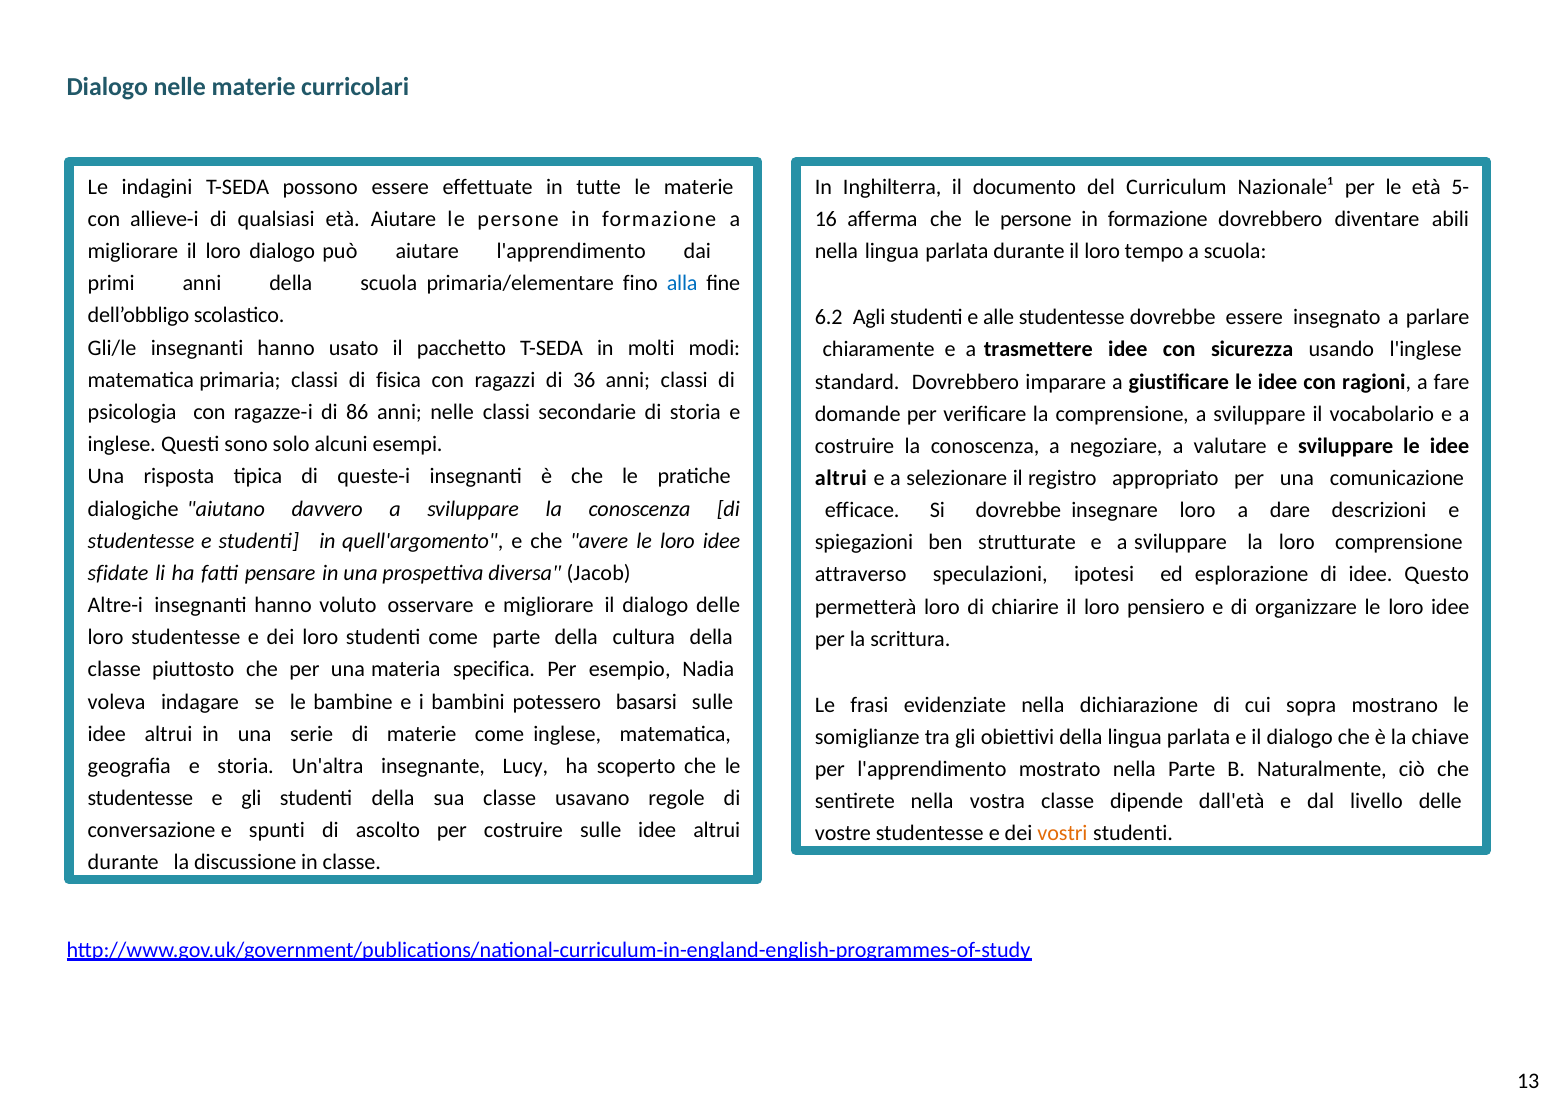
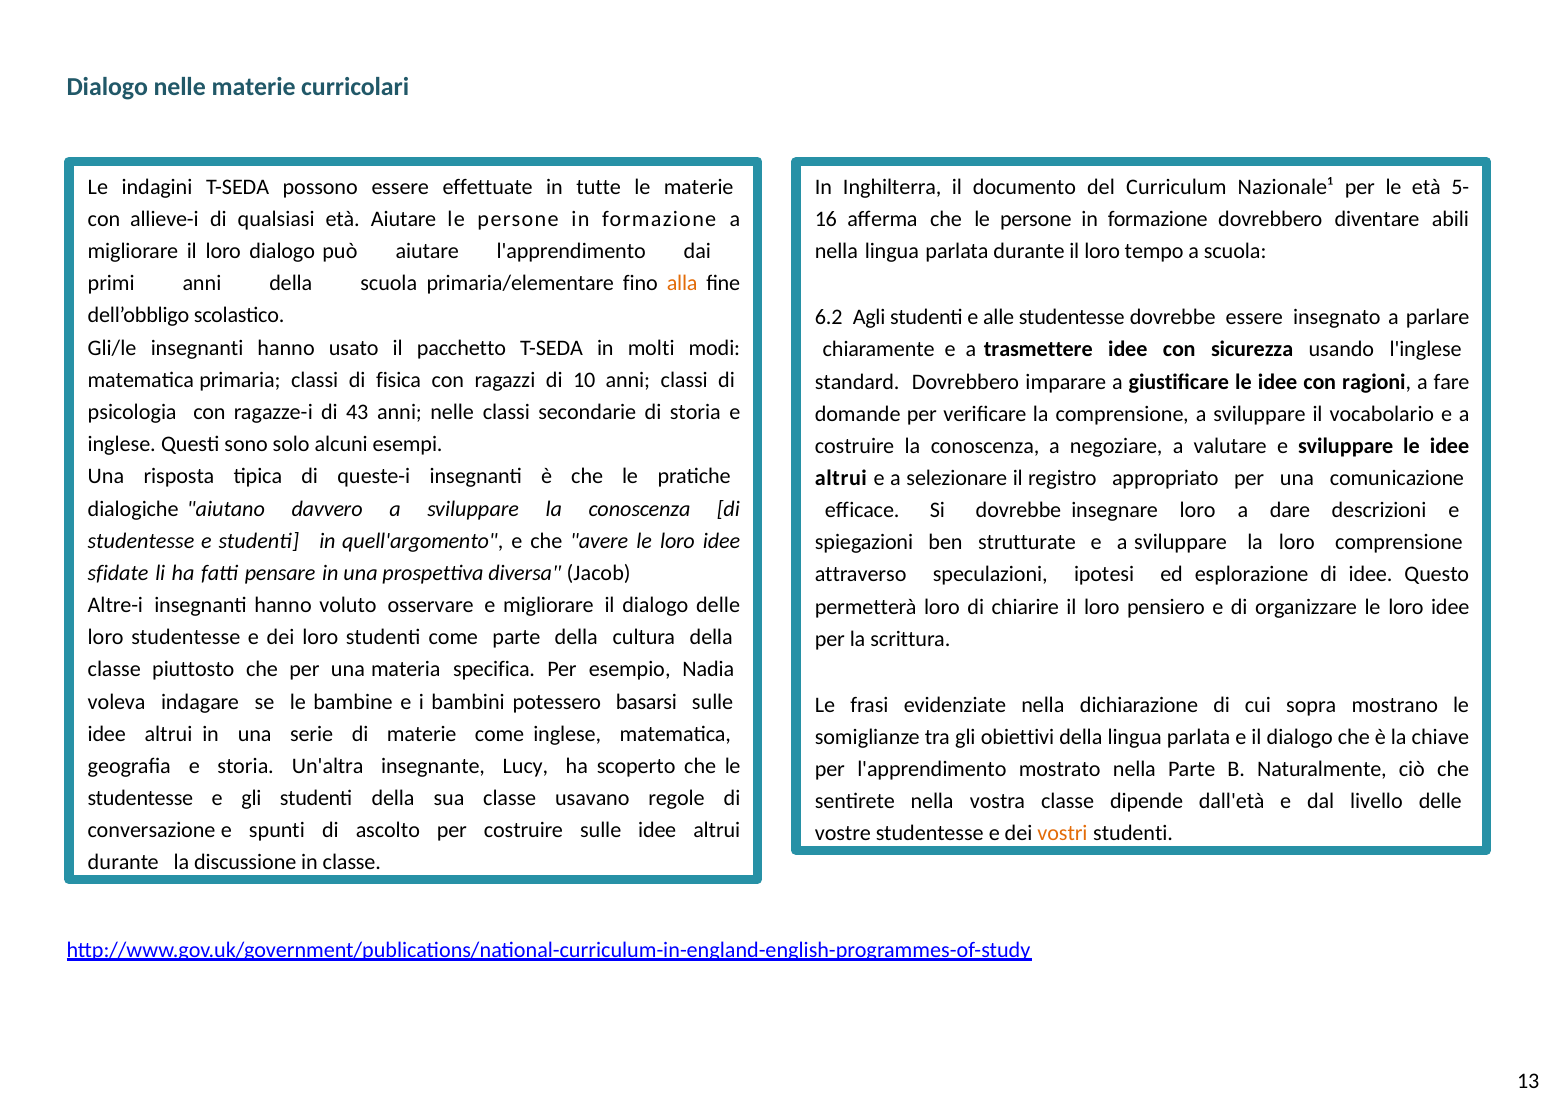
alla colour: blue -> orange (682, 284)
36: 36 -> 10 (584, 380)
86: 86 -> 43 (357, 412)
